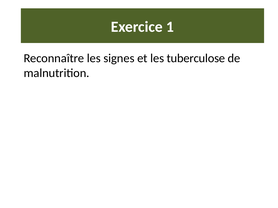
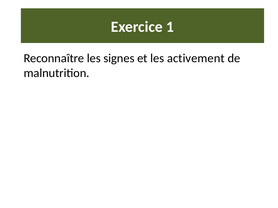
tuberculose: tuberculose -> activement (196, 58)
